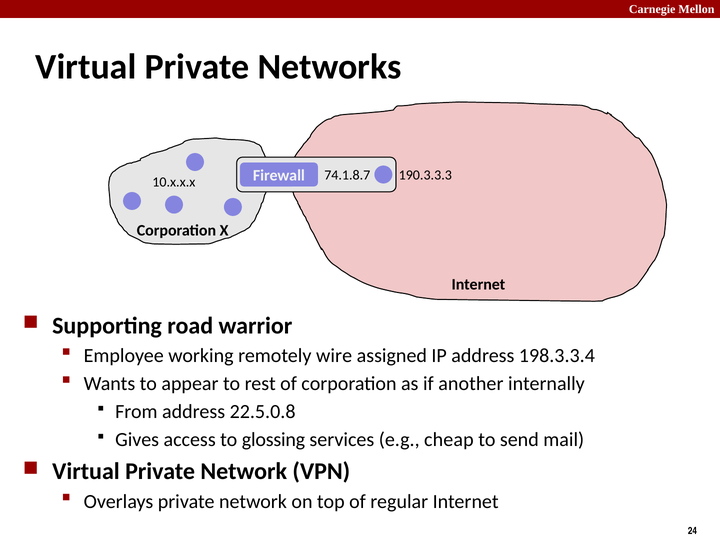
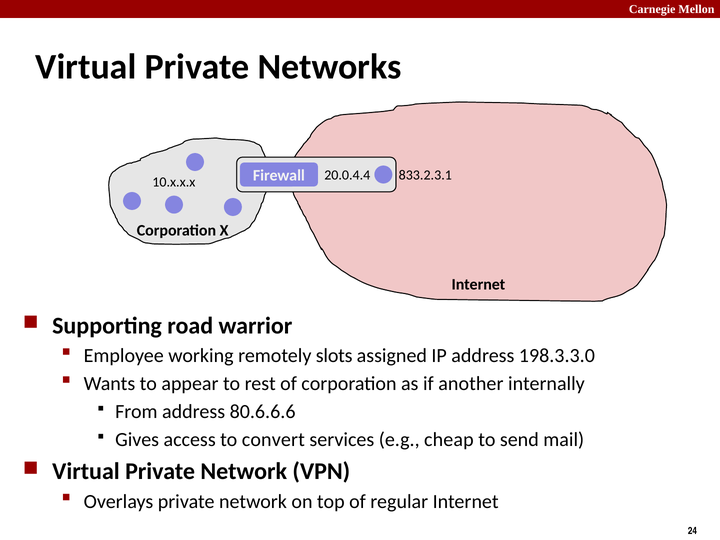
74.1.8.7: 74.1.8.7 -> 20.0.4.4 (347, 175)
190.3.3.3: 190.3.3.3 -> 833.2.3.1 (425, 175)
wire: wire -> slots (334, 356)
198.3.3.4: 198.3.3.4 -> 198.3.3.0 (557, 356)
22.5.0.8: 22.5.0.8 -> 80.6.6.6 (263, 412)
glossing: glossing -> convert (273, 440)
